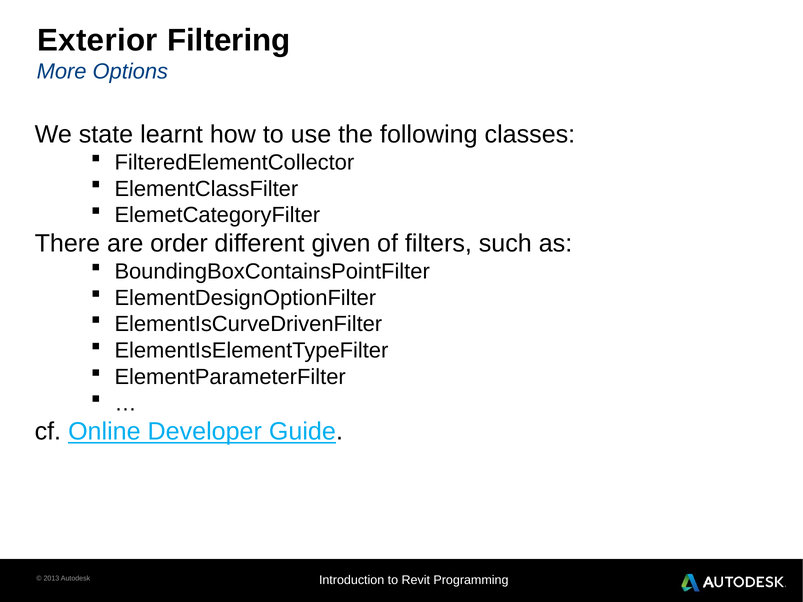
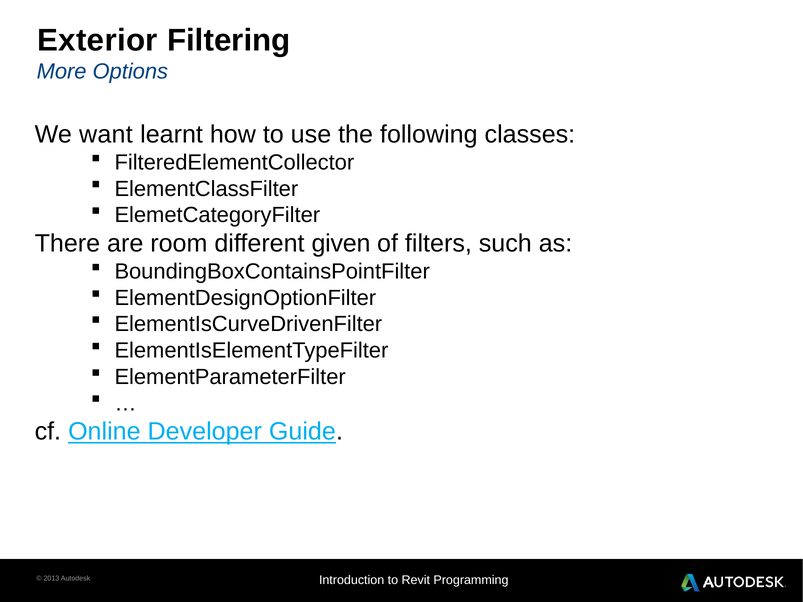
state: state -> want (106, 134)
order: order -> room (179, 244)
